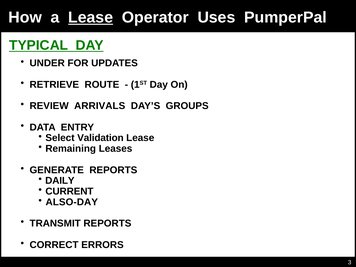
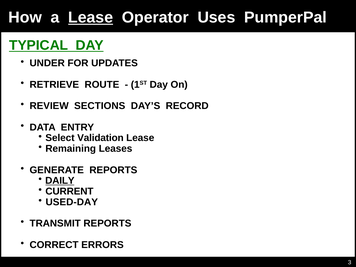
ARRIVALS: ARRIVALS -> SECTIONS (100, 106)
GROUPS: GROUPS -> RECORD (187, 106)
DAILY underline: none -> present (60, 181)
ALSO-DAY: ALSO-DAY -> USED-DAY (72, 202)
